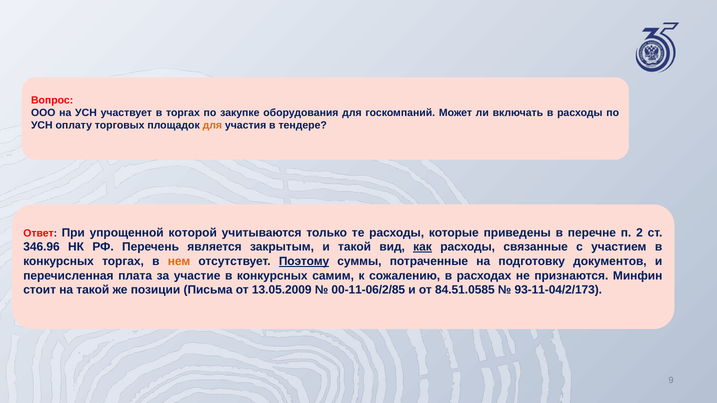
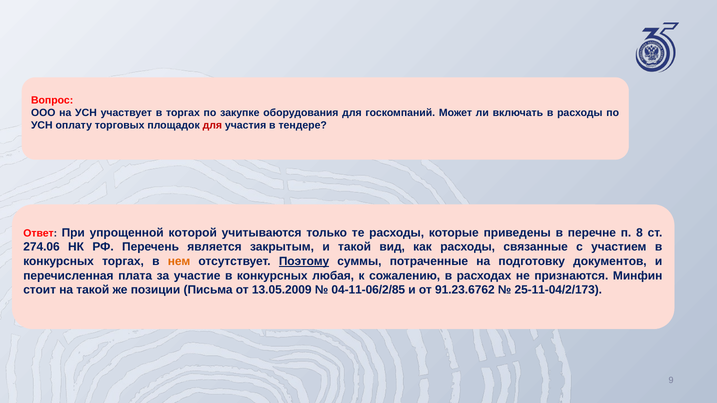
для colour: orange -> red (212, 126)
2: 2 -> 8 (639, 233)
346.96: 346.96 -> 274.06 (41, 247)
как underline: present -> none (423, 247)
самим: самим -> любая (333, 276)
00-11-06/2/85: 00-11-06/2/85 -> 04-11-06/2/85 (368, 290)
84.51.0585: 84.51.0585 -> 91.23.6762 (465, 290)
93-11-04/2/173: 93-11-04/2/173 -> 25-11-04/2/173 (558, 290)
